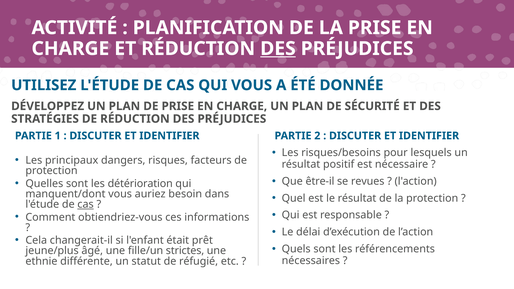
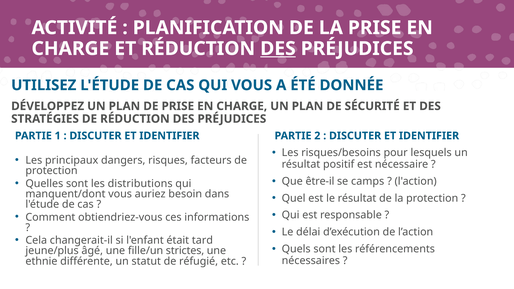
revues: revues -> camps (368, 181)
détérioration: détérioration -> distributions (140, 184)
cas underline: present -> none (86, 204)
prêt: prêt -> tard (202, 240)
